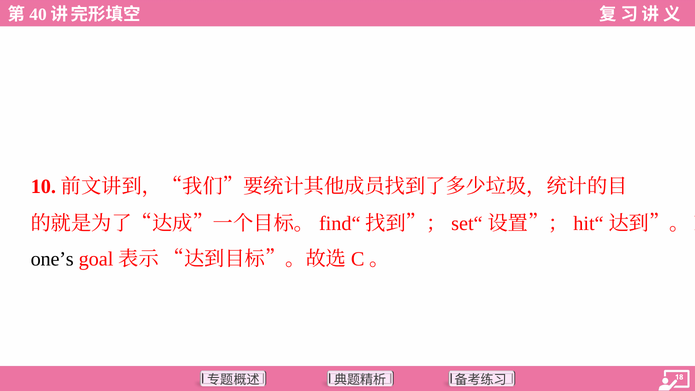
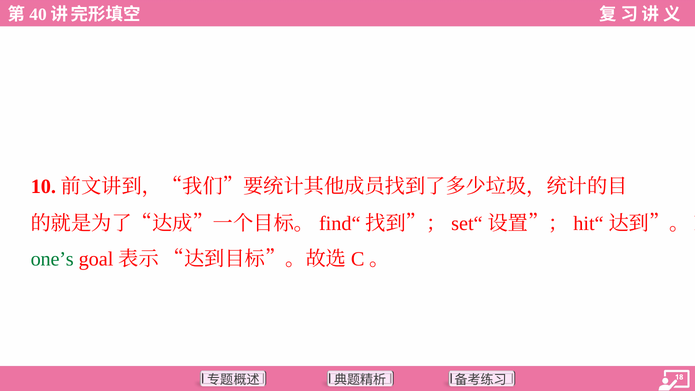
one’s colour: black -> green (52, 259)
